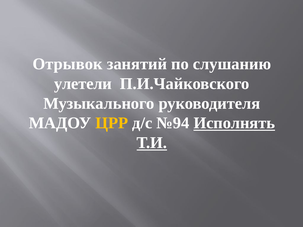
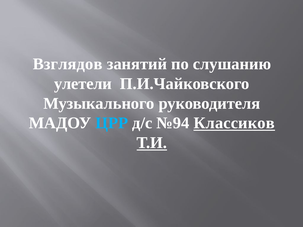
Отрывок: Отрывок -> Взглядов (68, 64)
ЦРР colour: yellow -> light blue (112, 123)
Исполнять: Исполнять -> Классиков (234, 123)
